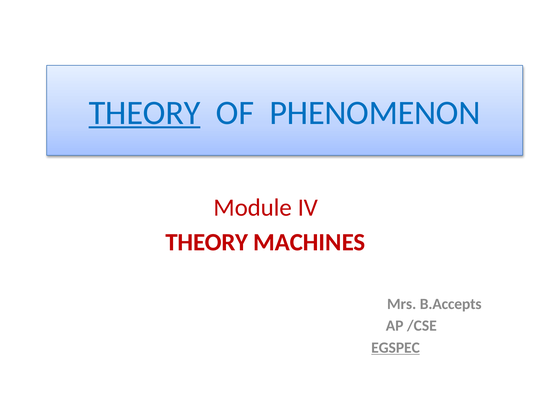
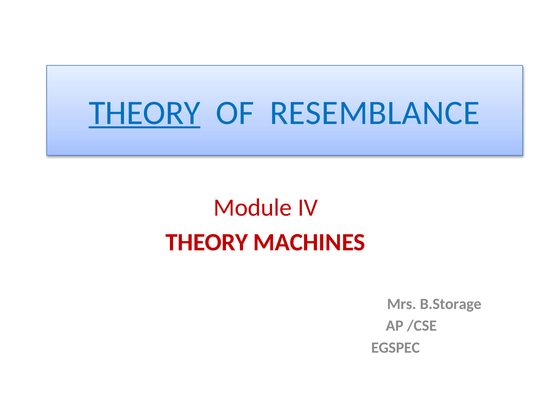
PHENOMENON: PHENOMENON -> RESEMBLANCE (375, 113)
B.Accepts: B.Accepts -> B.Storage (451, 304)
EGSPEC underline: present -> none (396, 348)
